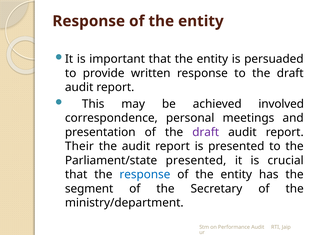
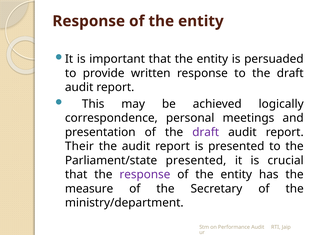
involved: involved -> logically (281, 104)
response colour: blue -> purple (145, 175)
segment: segment -> measure (89, 189)
